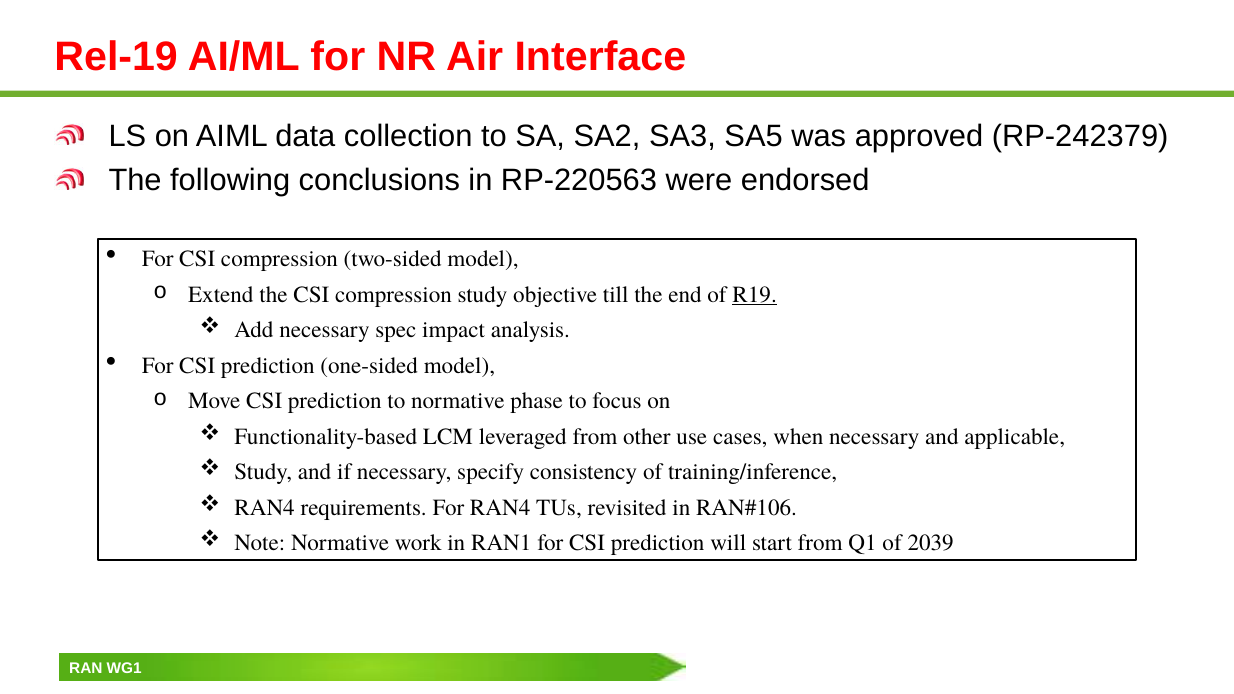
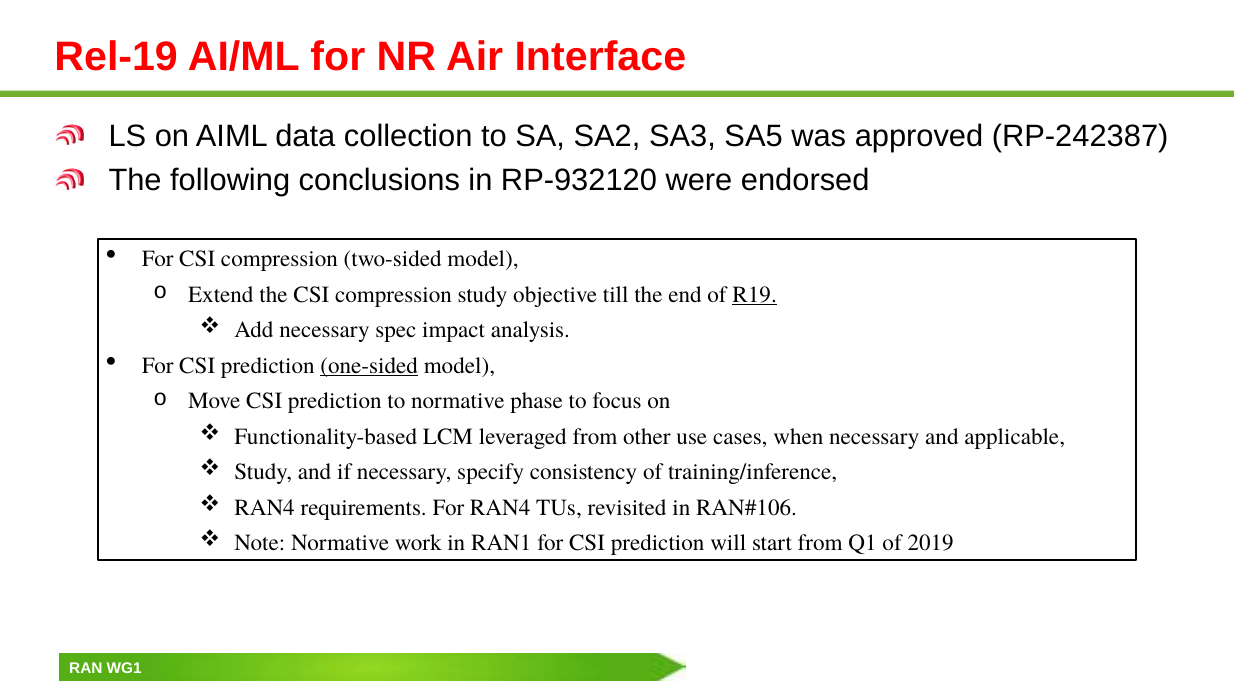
RP-242379: RP-242379 -> RP-242387 (1080, 136)
RP-220563: RP-220563 -> RP-932120 (579, 181)
one-sided underline: none -> present (369, 366)
2039: 2039 -> 2019 (931, 543)
